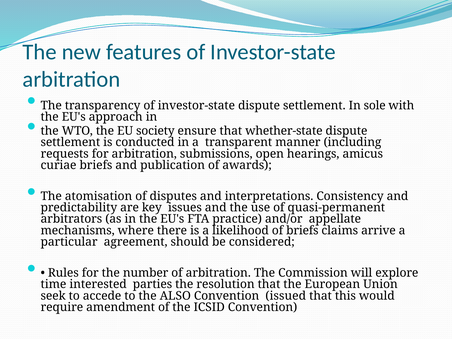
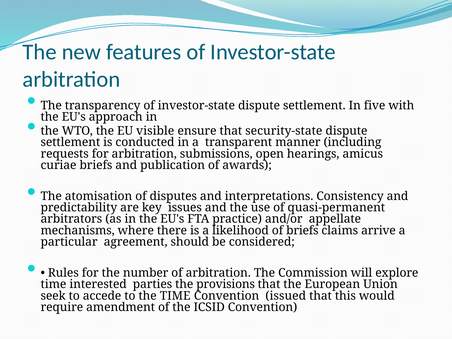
sole: sole -> five (375, 105)
society: society -> visible (155, 131)
whether-state: whether-state -> security-state (284, 131)
resolution: resolution -> provisions (226, 284)
the ALSO: ALSO -> TIME (175, 296)
